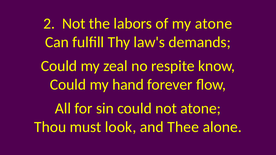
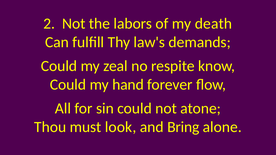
my atone: atone -> death (213, 24)
Thee: Thee -> Bring (183, 127)
